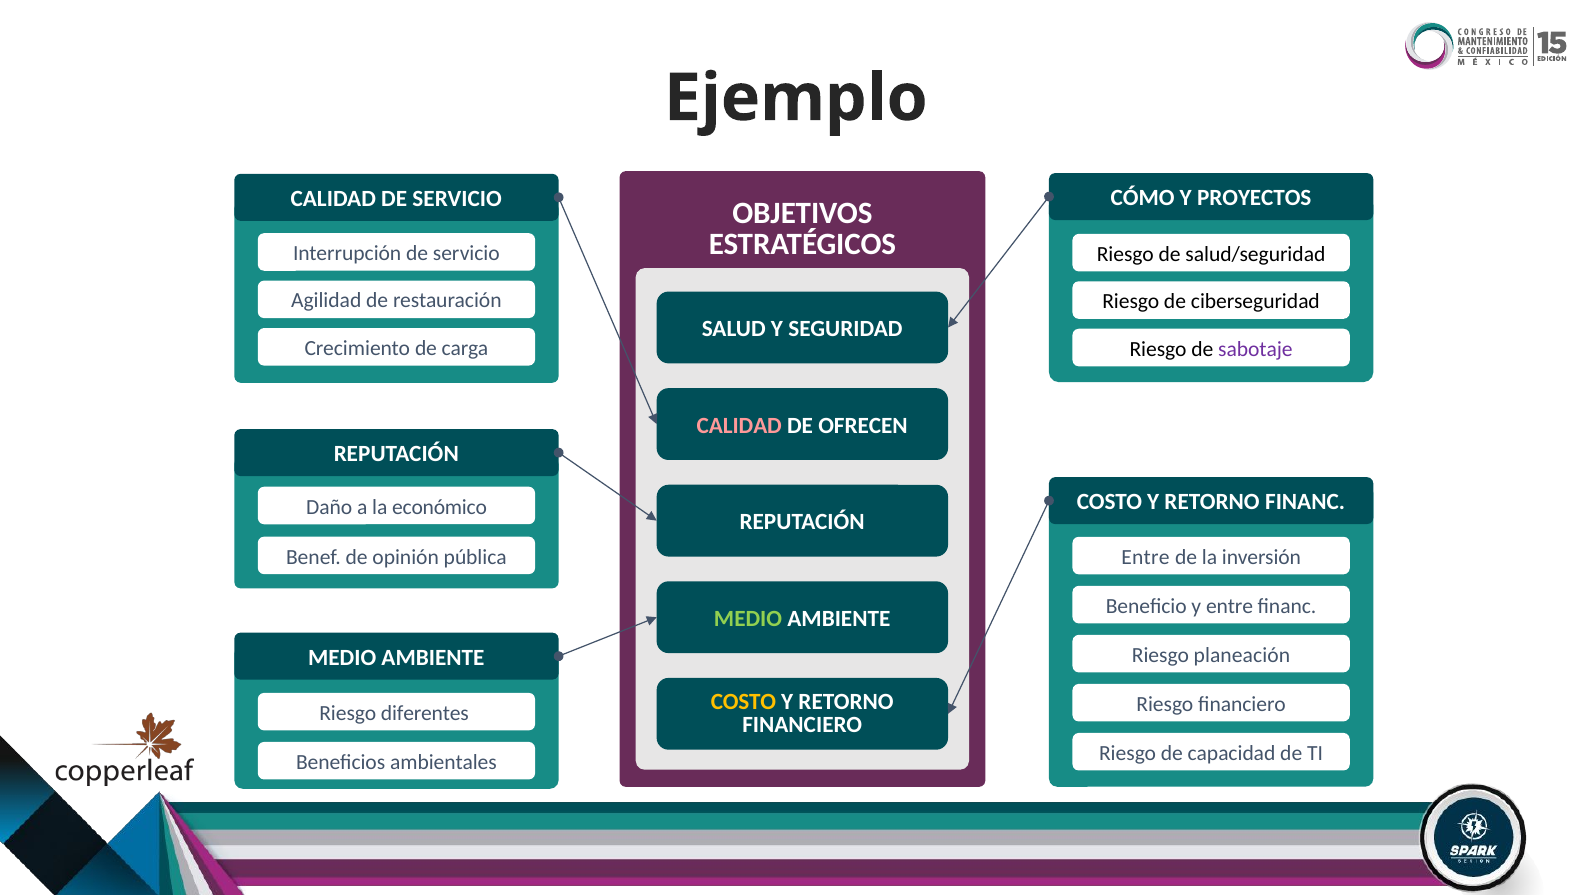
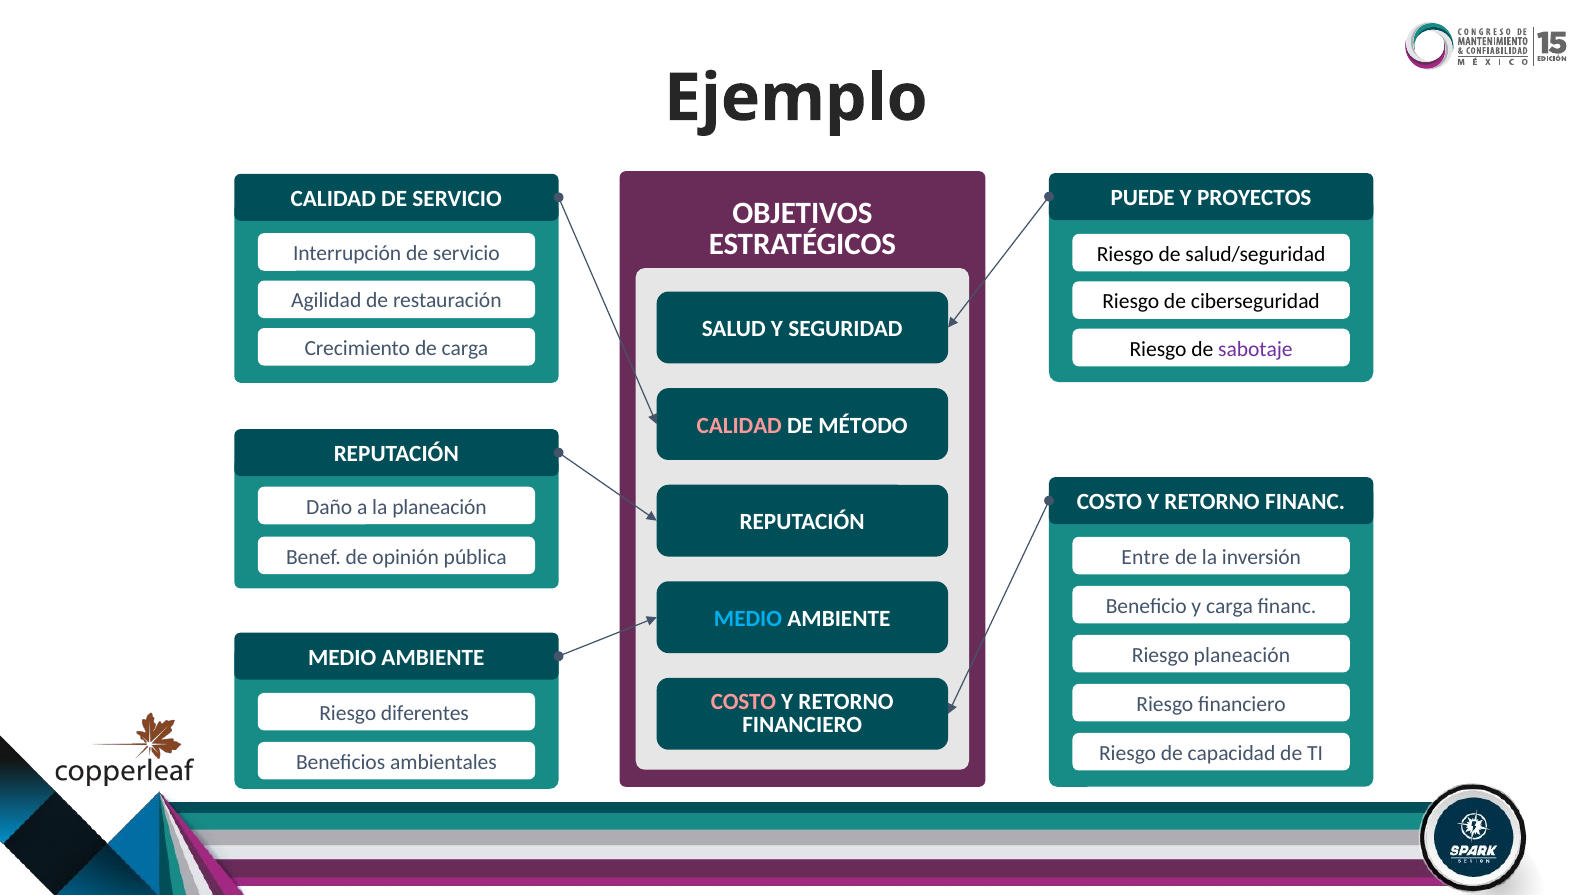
CÓMO: CÓMO -> PUEDE (1143, 198)
OFRECEN: OFRECEN -> MÉTODO (863, 426)
la económico: económico -> planeación (439, 507)
y entre: entre -> carga (1230, 606)
MEDIO colour: light green -> light blue (748, 619)
COSTO colour: yellow -> pink (743, 702)
